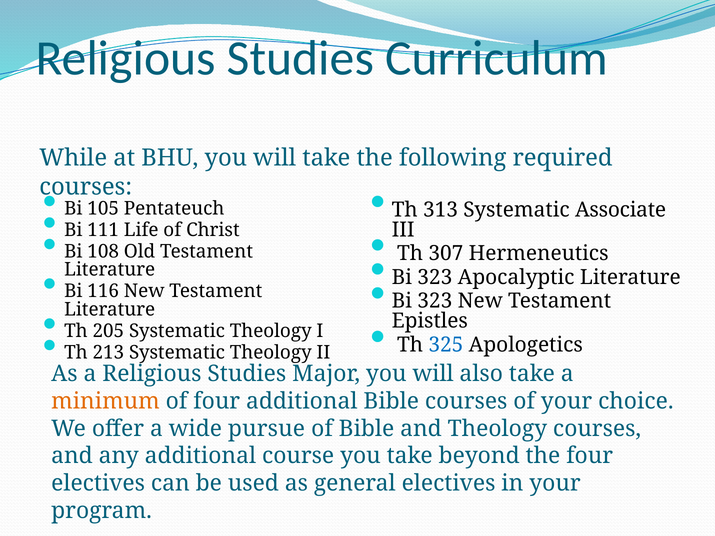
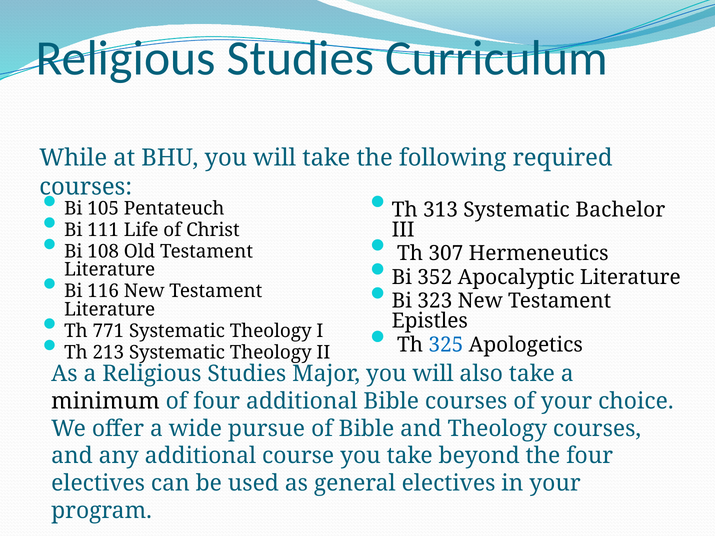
Associate: Associate -> Bachelor (620, 210)
323: 323 -> 352 (435, 277)
205: 205 -> 771 (108, 331)
minimum colour: orange -> black (106, 401)
